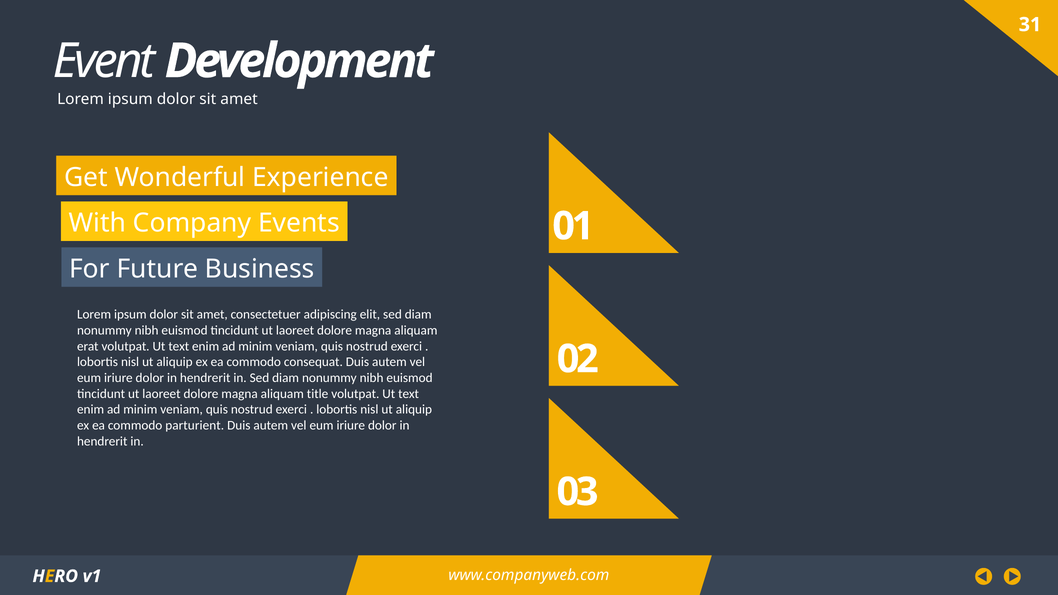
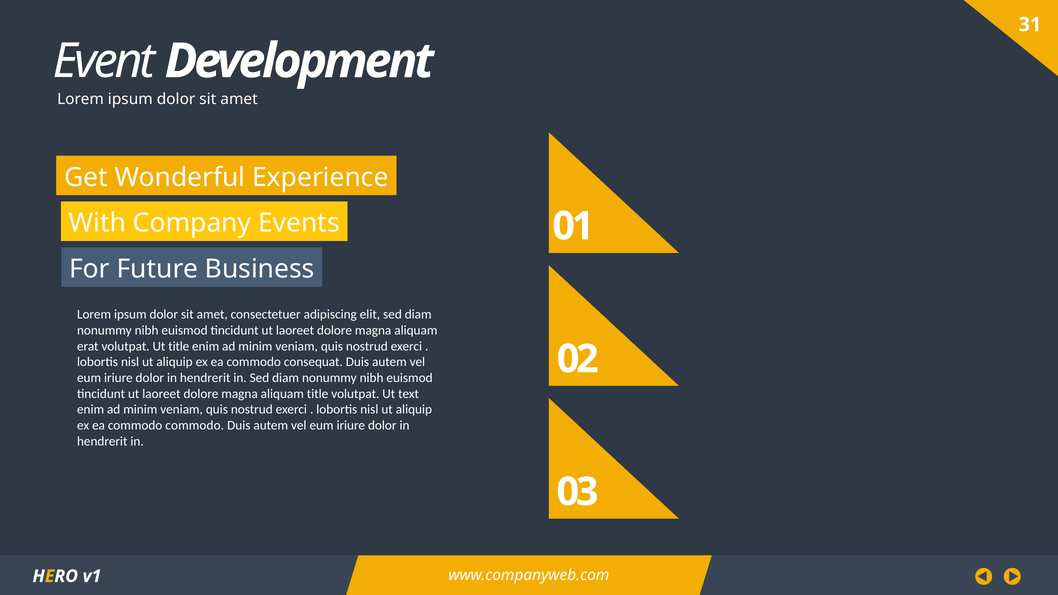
erat volutpat Ut text: text -> title (179, 346)
commodo parturient: parturient -> commodo (195, 426)
